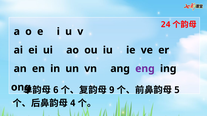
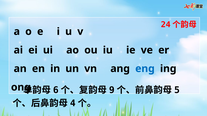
eng colour: purple -> blue (145, 69)
